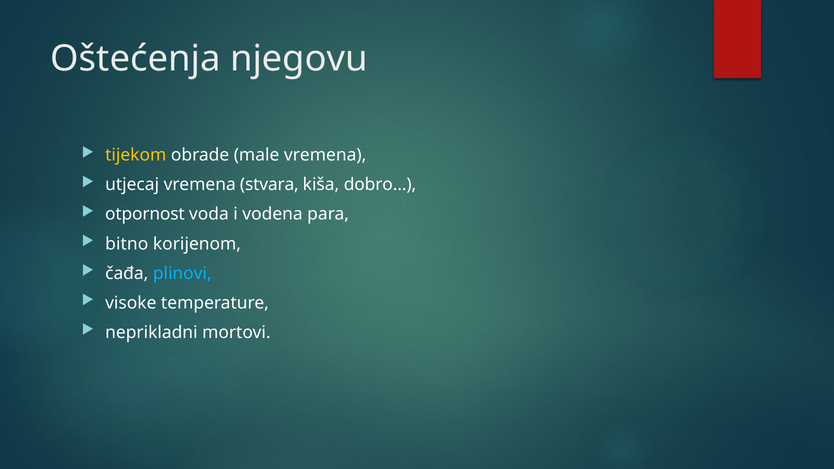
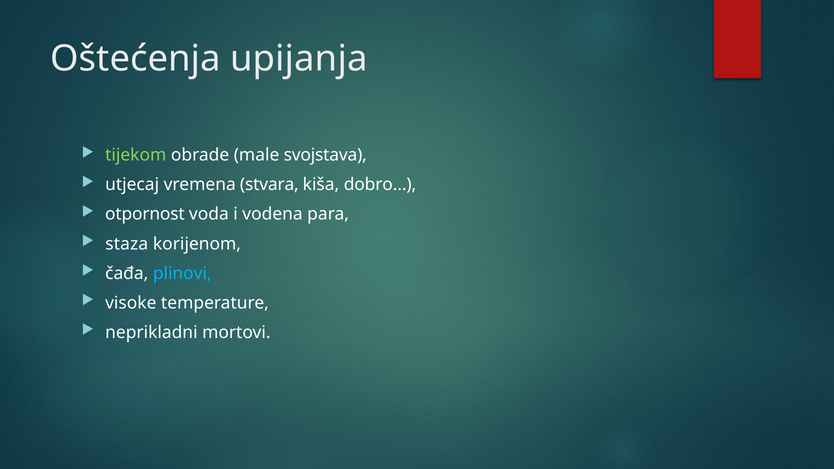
njegovu: njegovu -> upijanja (299, 59)
tijekom colour: yellow -> light green (136, 155)
male vremena: vremena -> svojstava (325, 155)
bitno: bitno -> staza (127, 244)
